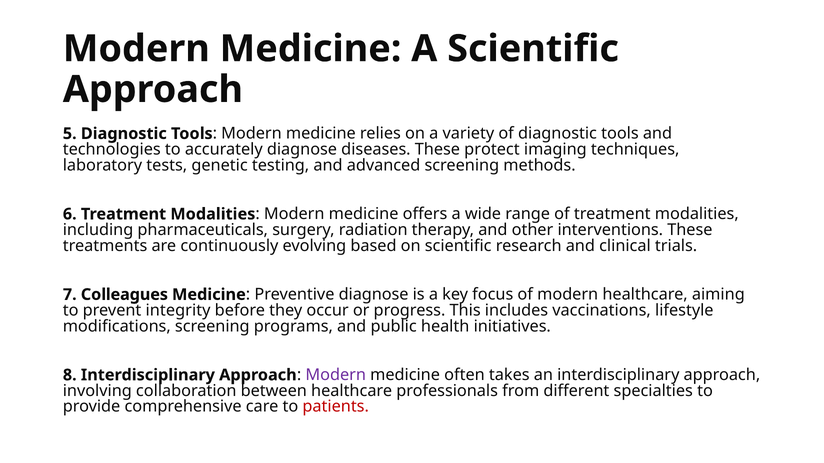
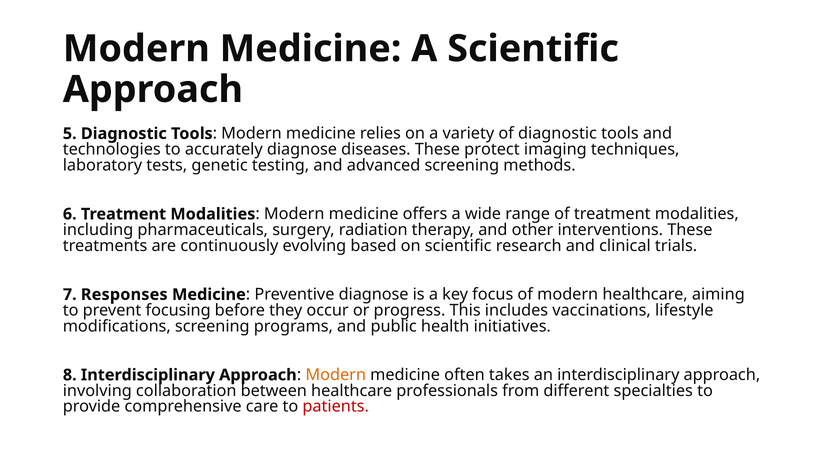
Colleagues: Colleagues -> Responses (124, 295)
integrity: integrity -> focusing (178, 311)
Modern colour: purple -> orange (336, 375)
